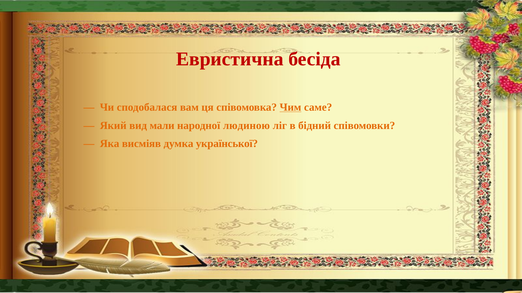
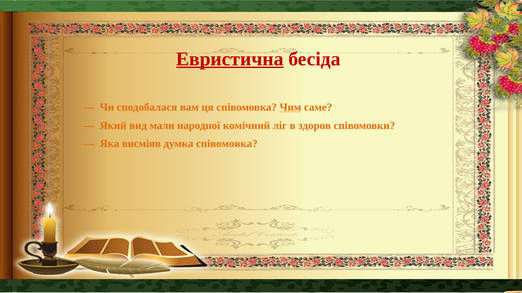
Евристична underline: none -> present (230, 59)
людиною: людиною -> комічний (247, 126)
бідний: бідний -> здоров (315, 126)
думка української: української -> співомовка (227, 144)
